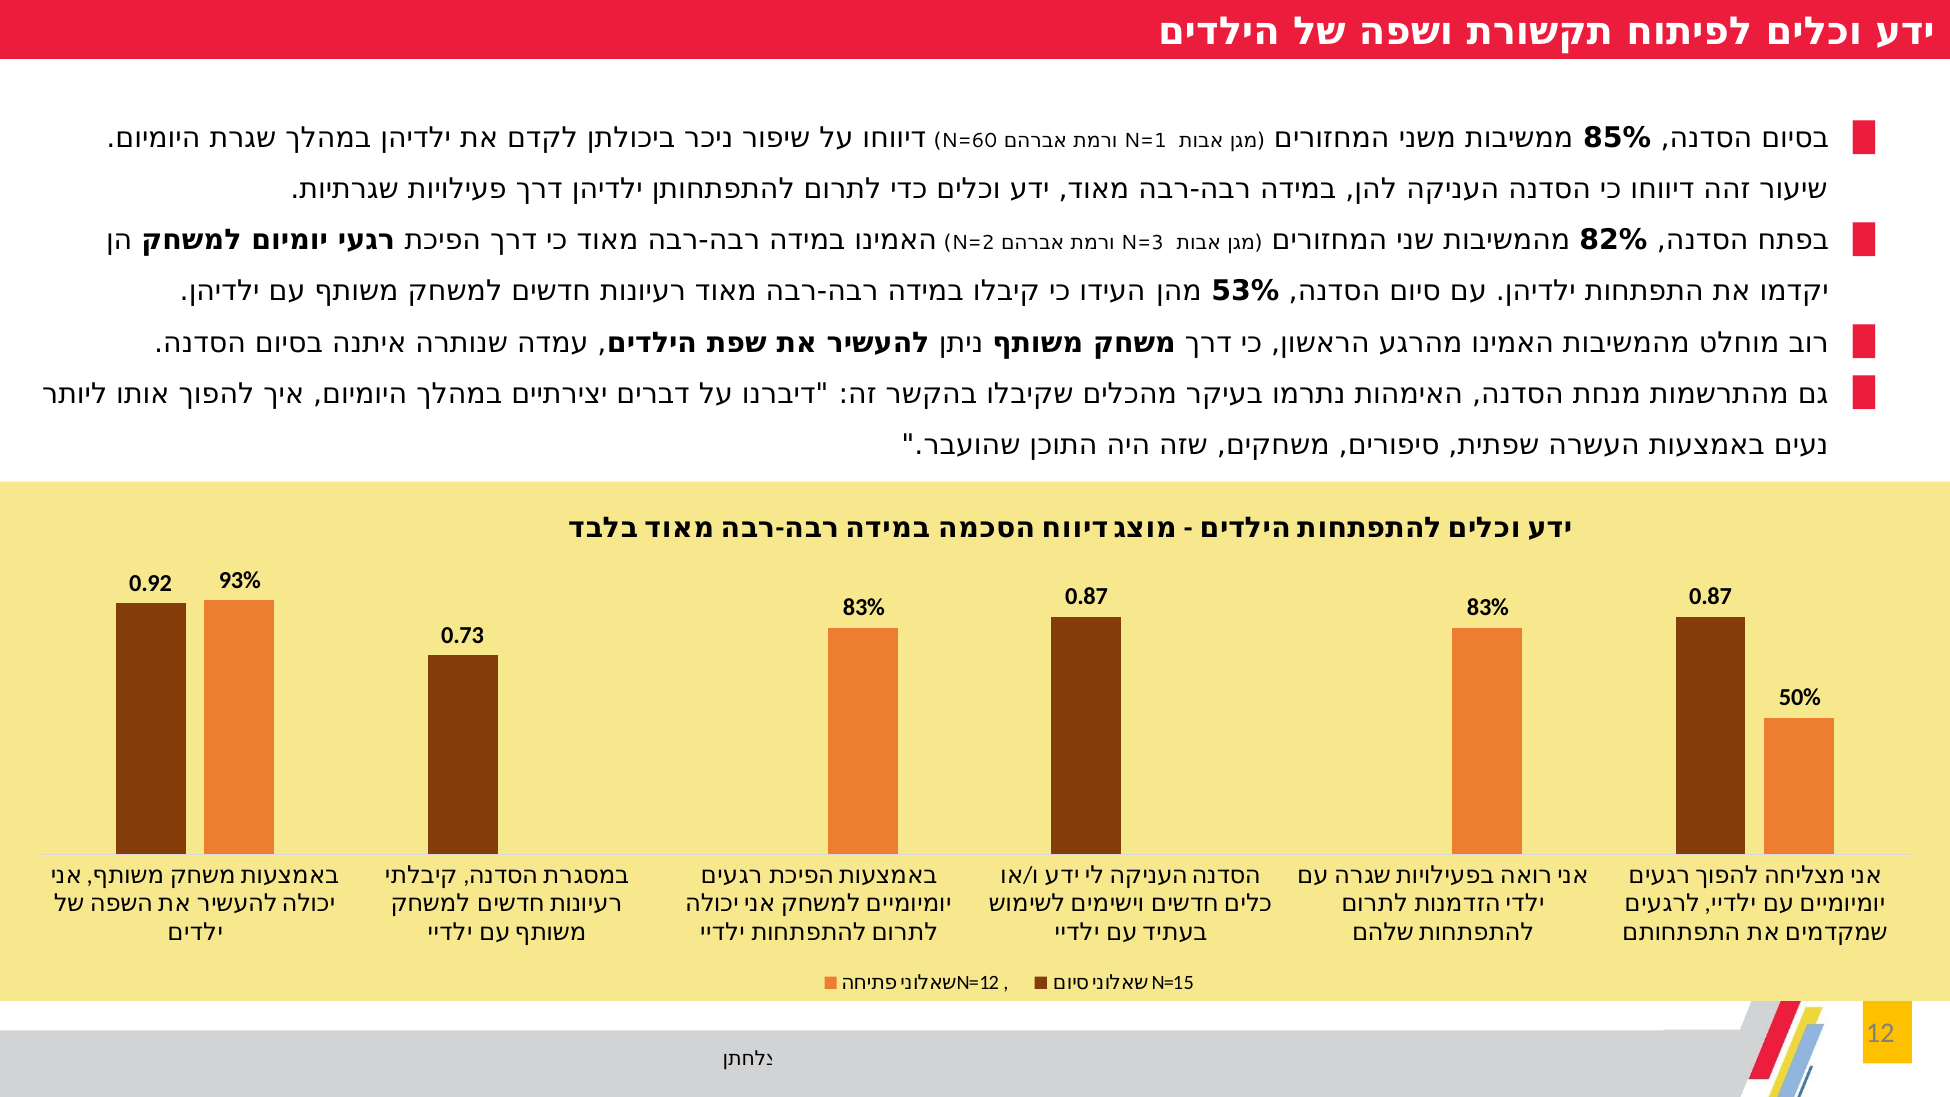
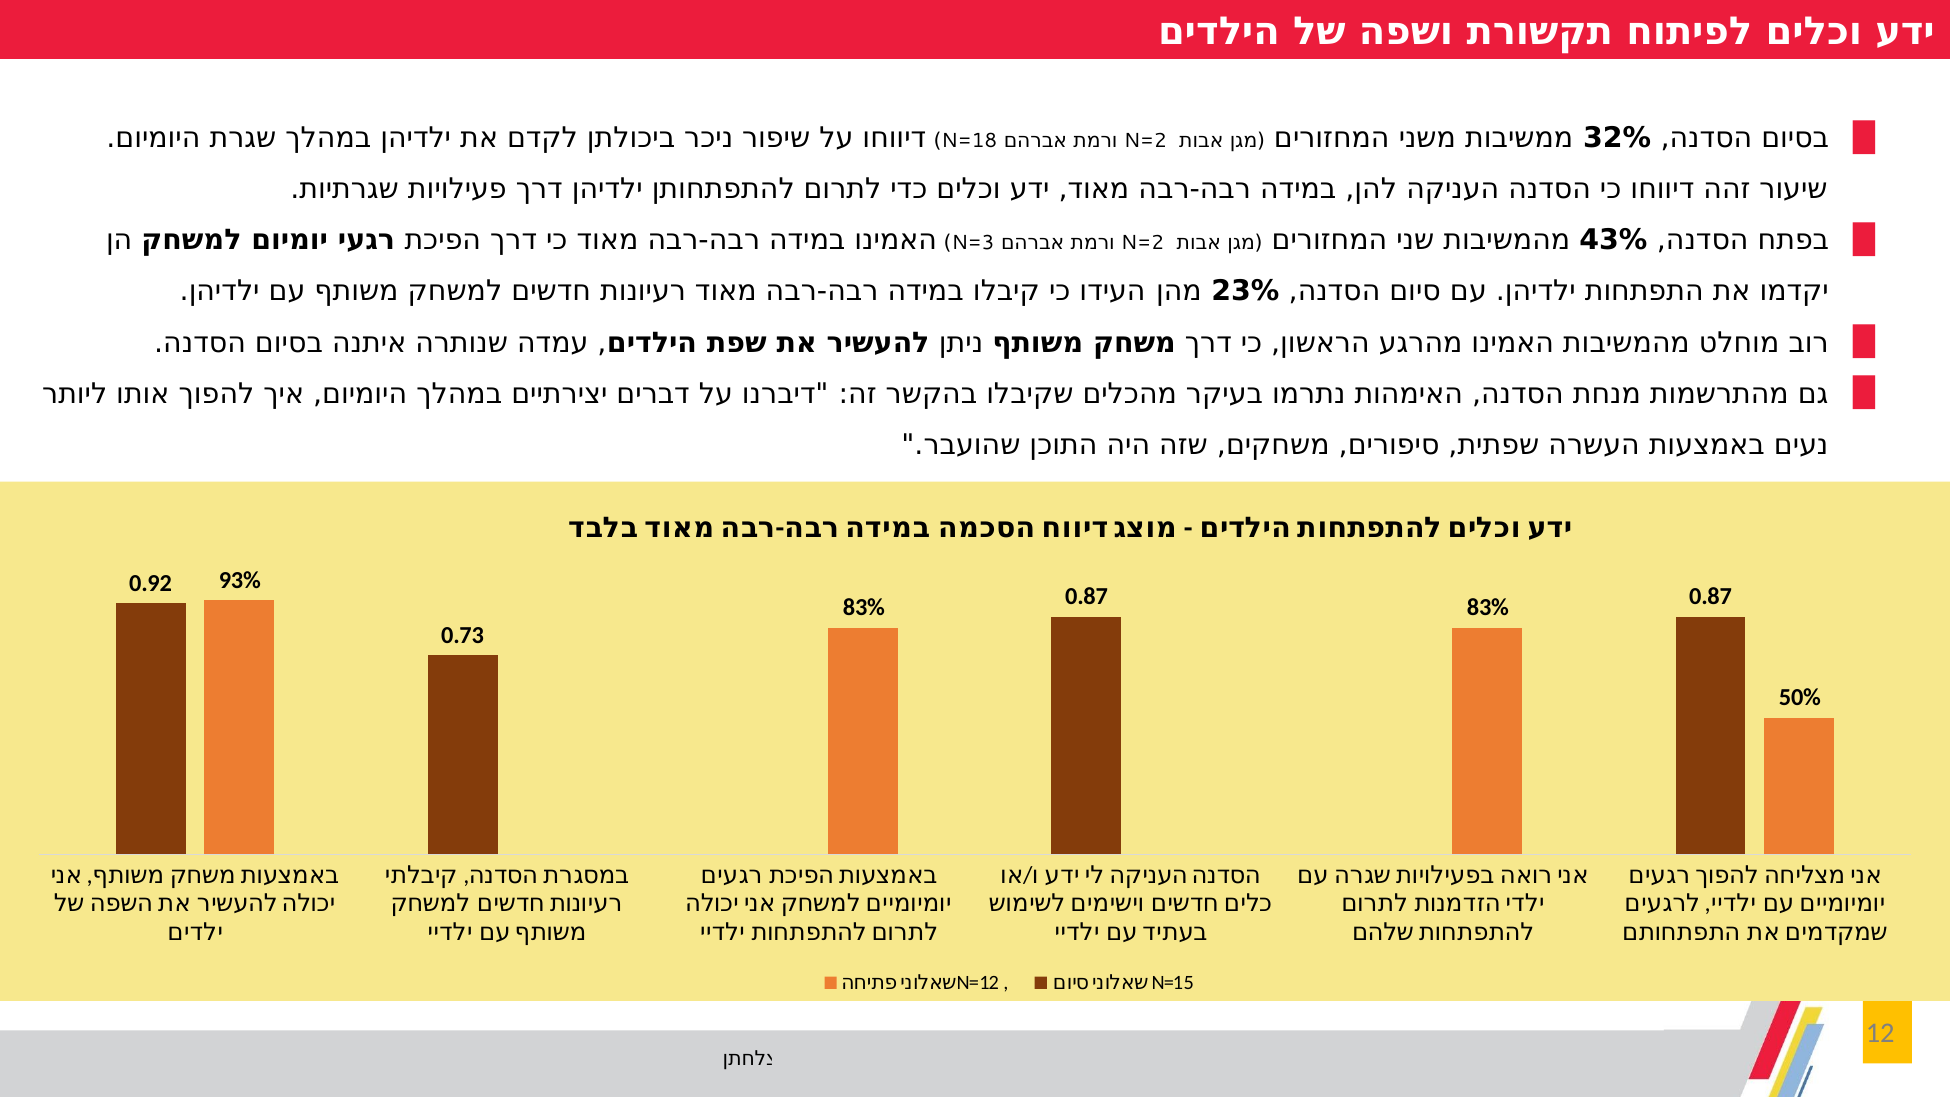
85%: 85% -> 32% (1617, 138)
N=60: N=60 -> N=18 (969, 141)
N=1: N=1 -> N=2 (1145, 141)
82%: 82% -> 43% (1613, 240)
N=2: N=2 -> N=3 (973, 243)
N=3: N=3 -> N=2 (1142, 243)
53%: 53% -> 23% (1245, 292)
